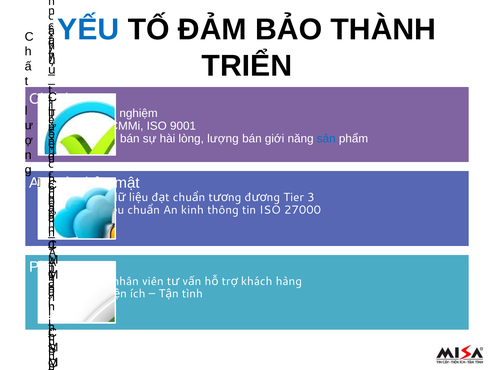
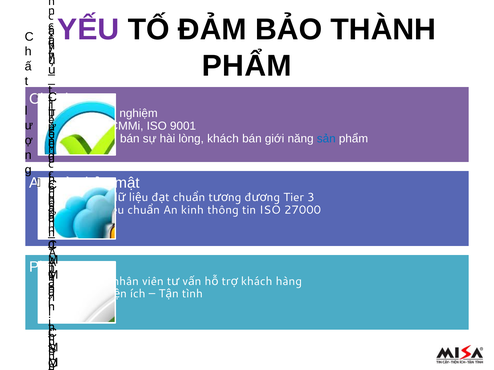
YẾU colour: blue -> purple (88, 30)
TRIỂN: TRIỂN -> PHẨM (247, 66)
lòng lượng: lượng -> khách (223, 139)
